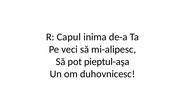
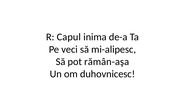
pieptul-aşa: pieptul-aşa -> rămân-aşa (107, 62)
